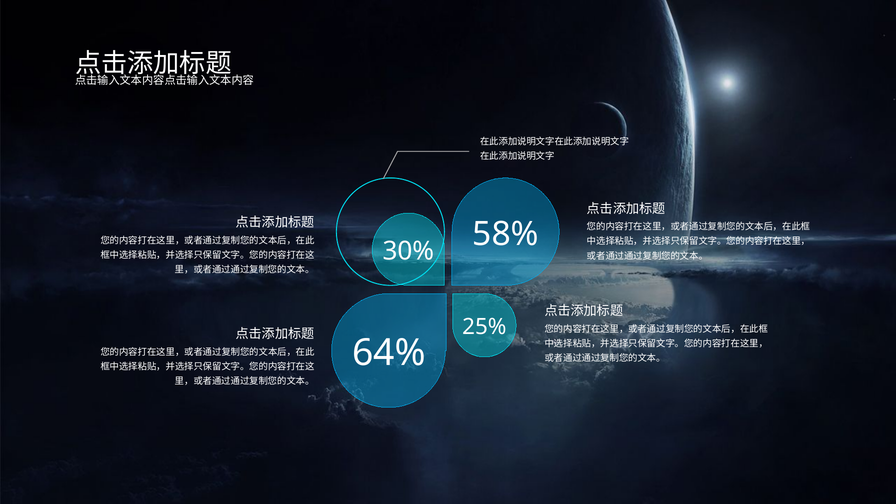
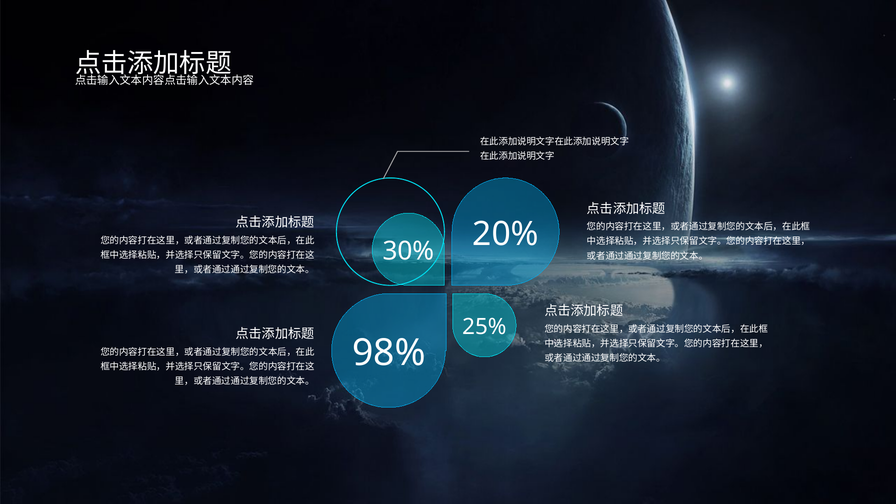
58%: 58% -> 20% (506, 234)
64%: 64% -> 98% (389, 353)
